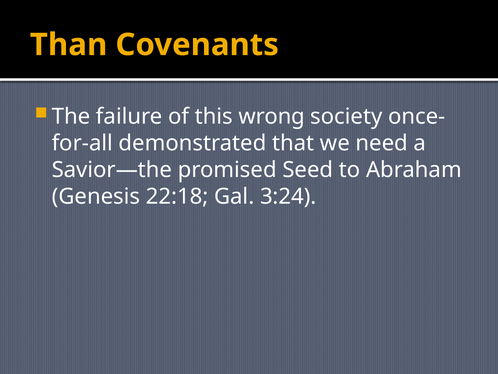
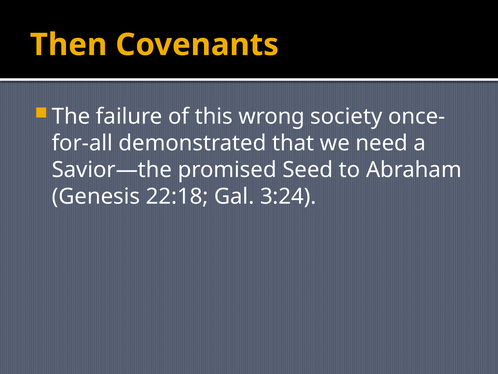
Than: Than -> Then (69, 45)
